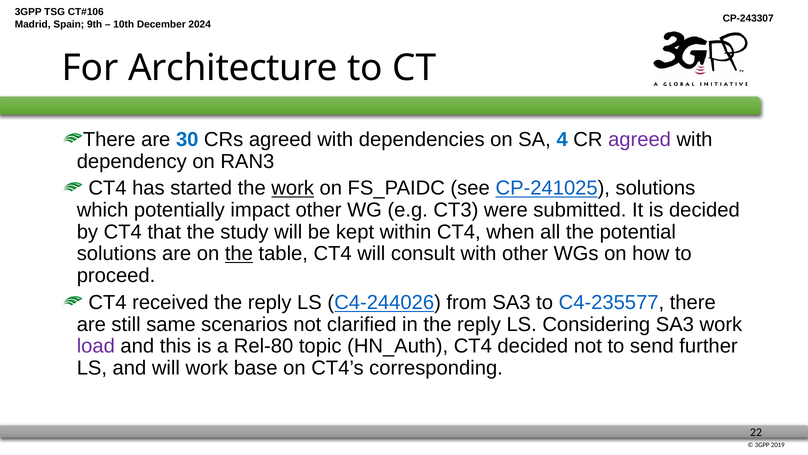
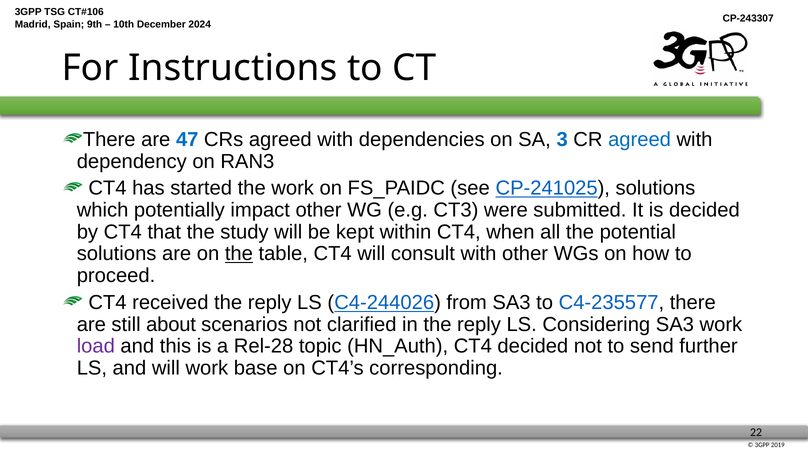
Architecture: Architecture -> Instructions (233, 68)
30: 30 -> 47 (187, 139)
4: 4 -> 3 (562, 139)
agreed colour: purple -> blue (640, 139)
work underline: present -> none (293, 188)
same: same -> about (171, 324)
Rel-80: Rel-80 -> Rel-28 (264, 346)
